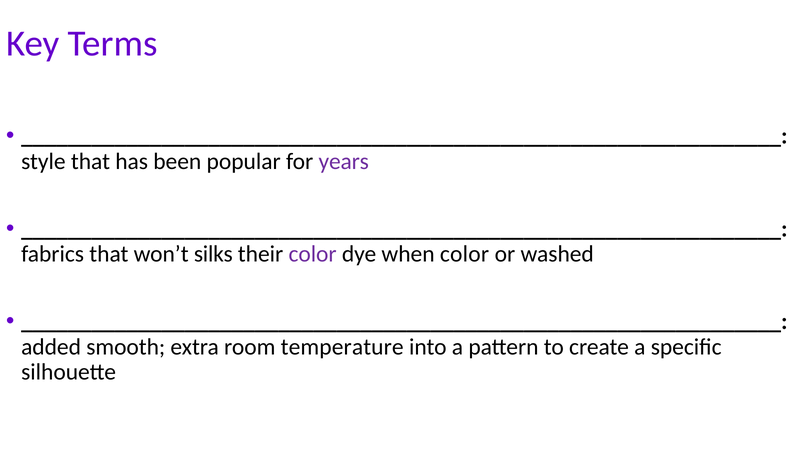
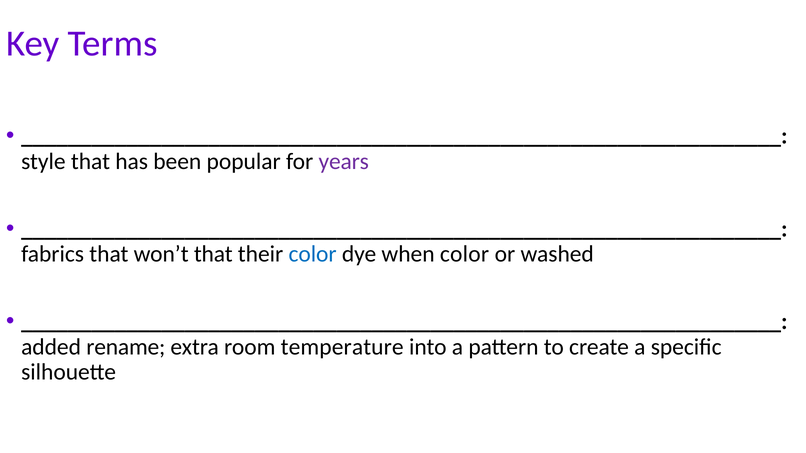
won’t silks: silks -> that (213, 254)
color colour: purple -> blue (313, 254)
smooth: smooth -> rename (126, 347)
